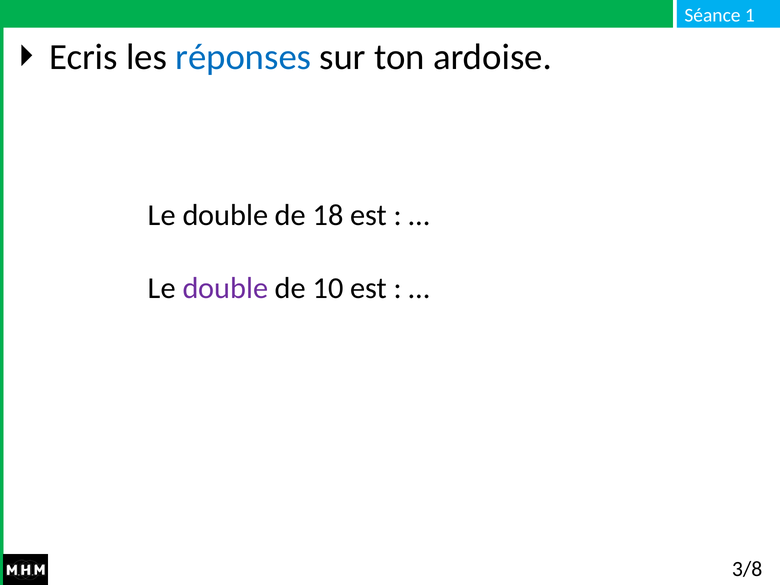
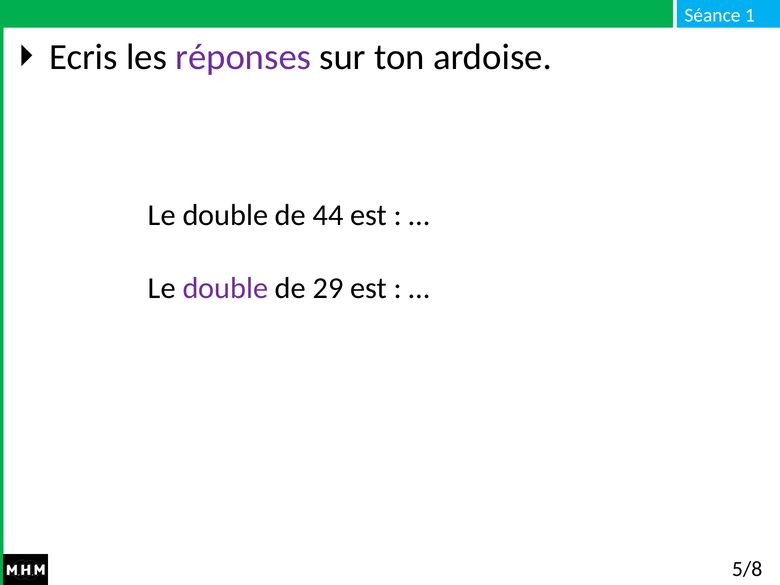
réponses colour: blue -> purple (243, 57)
18: 18 -> 44 (328, 215)
10: 10 -> 29 (328, 288)
3/8: 3/8 -> 5/8 (747, 569)
